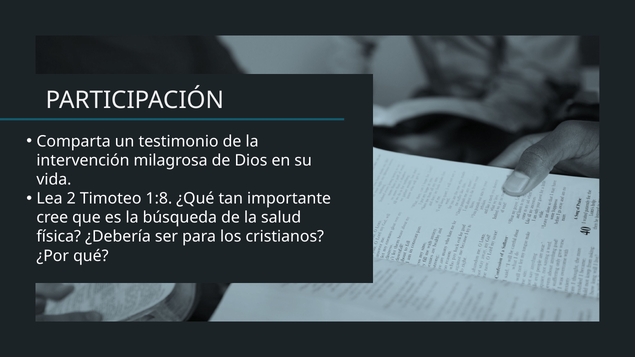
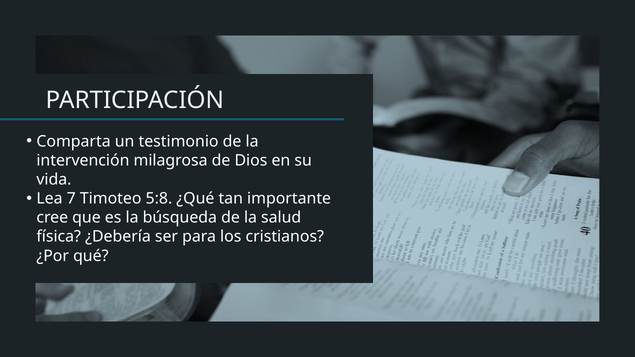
2: 2 -> 7 (71, 199)
1:8: 1:8 -> 5:8 (159, 199)
